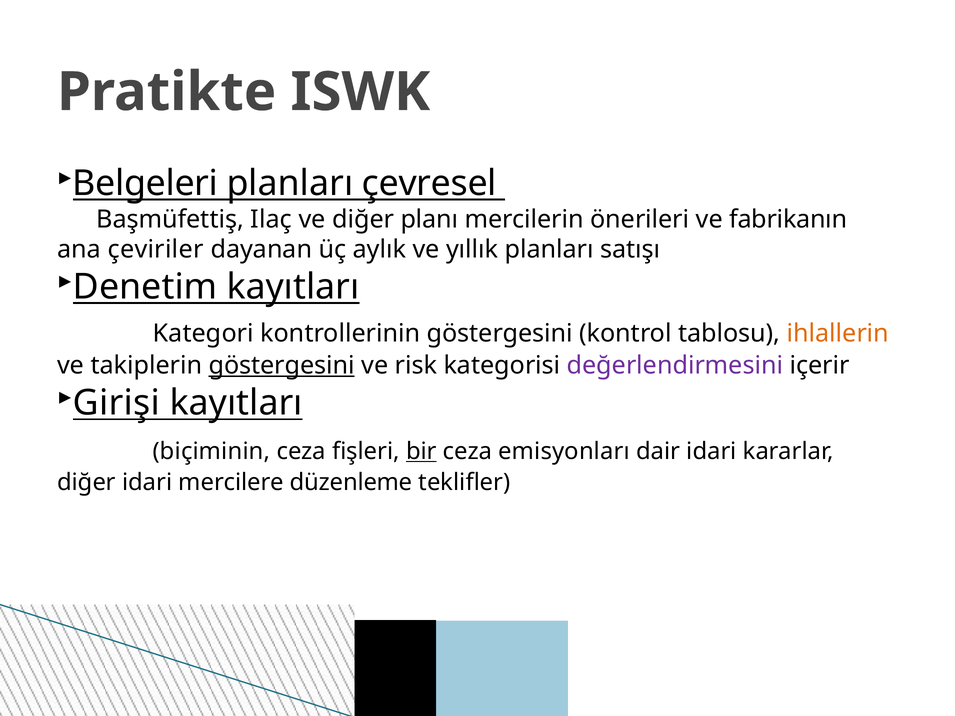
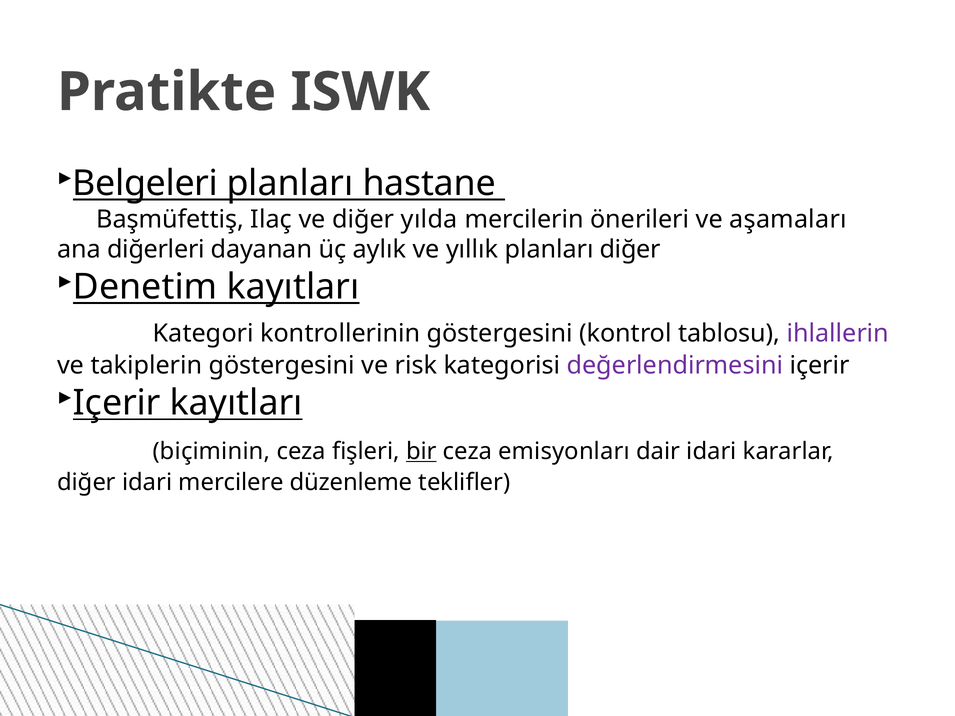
çevresel: çevresel -> hastane (429, 183)
planı: planı -> yılda (429, 219)
fabrikanın: fabrikanın -> aşamaları (788, 219)
çeviriler: çeviriler -> diğerleri (156, 249)
planları satışı: satışı -> diğer (630, 249)
ihlallerin colour: orange -> purple (838, 333)
göstergesini underline: present -> none (282, 366)
Girişi: Girişi -> Içerir (117, 403)
